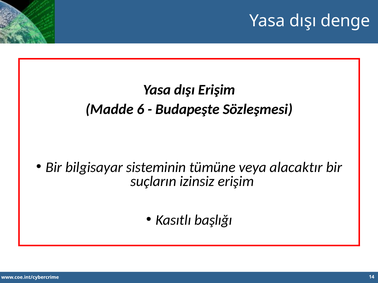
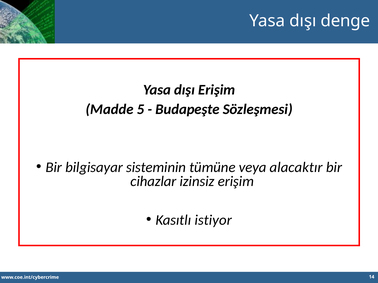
6: 6 -> 5 (140, 109)
suçların: suçların -> cihazlar (153, 182)
başlığı: başlığı -> istiyor (213, 220)
